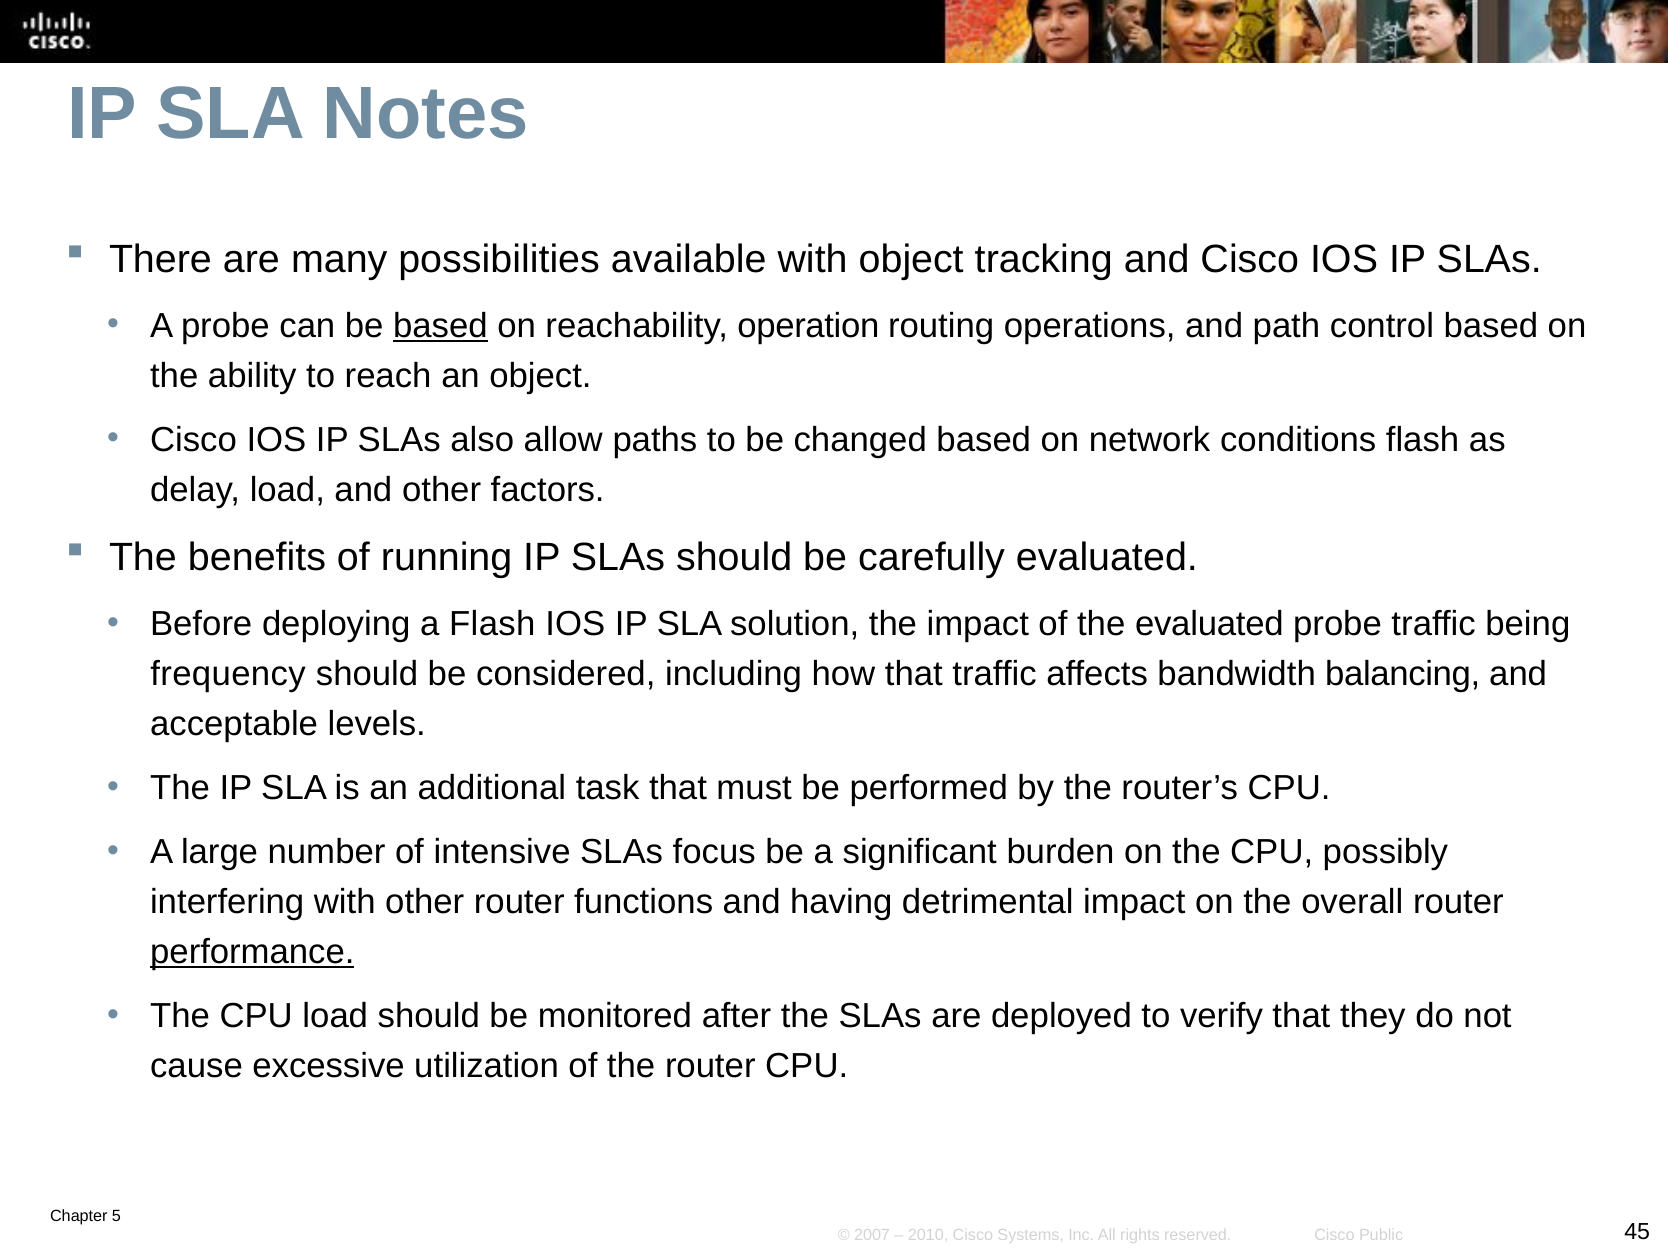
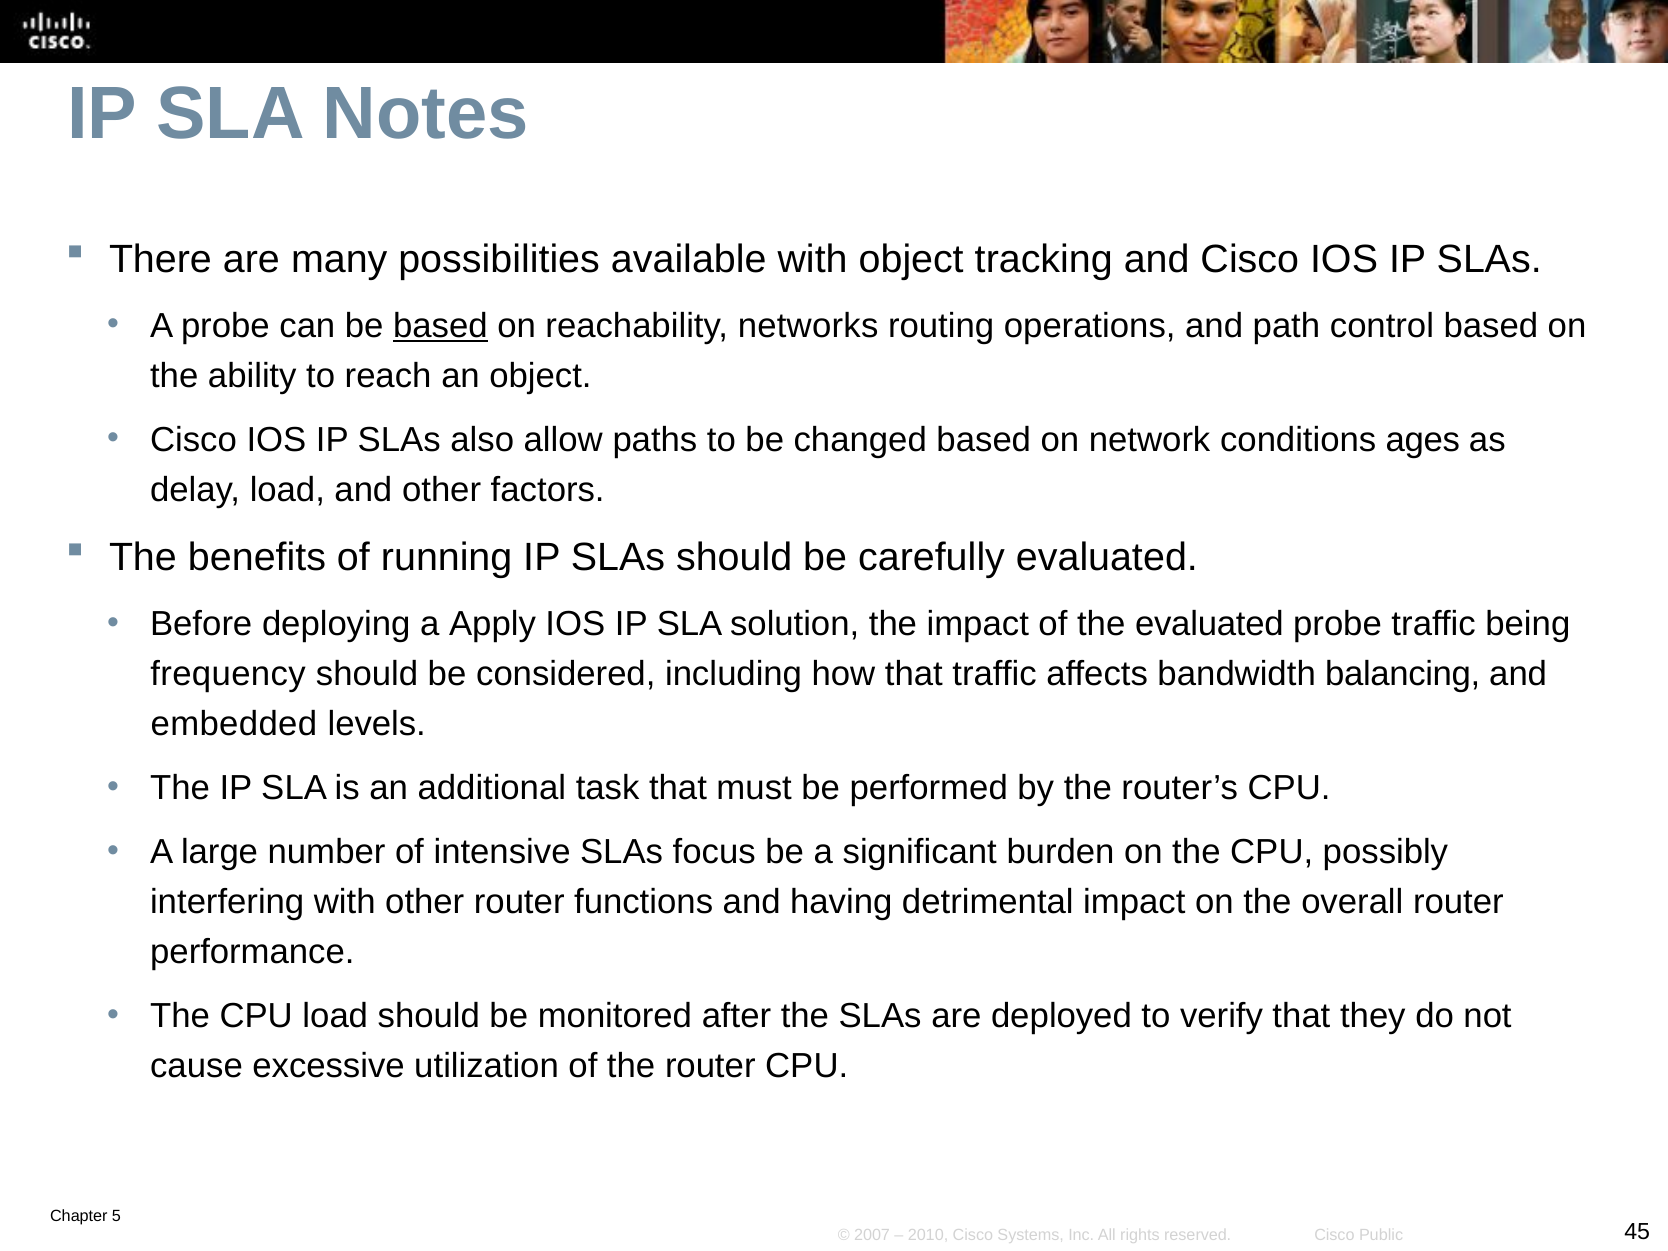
operation: operation -> networks (808, 326)
conditions flash: flash -> ages (1423, 440)
a Flash: Flash -> Apply (493, 624)
acceptable: acceptable -> embedded (234, 724)
performance underline: present -> none (252, 952)
